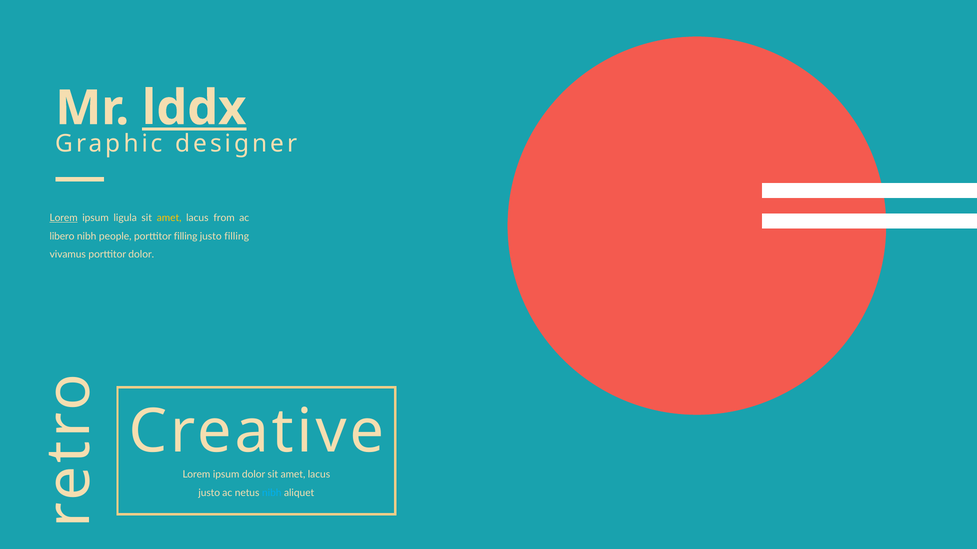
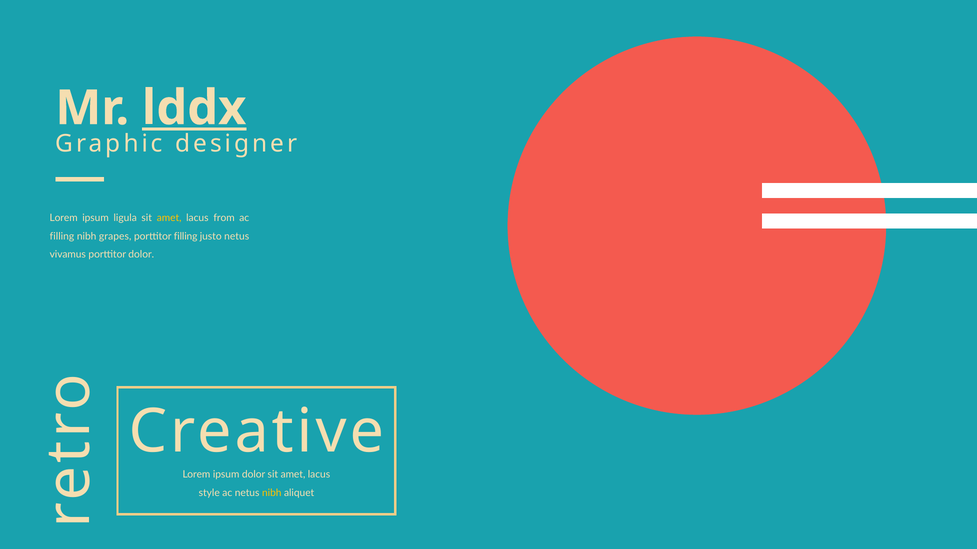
Lorem underline: present -> none (64, 218)
libero: libero -> filling (62, 236)
people: people -> grapes (115, 236)
justo filling: filling -> netus (237, 236)
justo: justo -> style (209, 493)
nibh colour: light blue -> yellow (272, 493)
